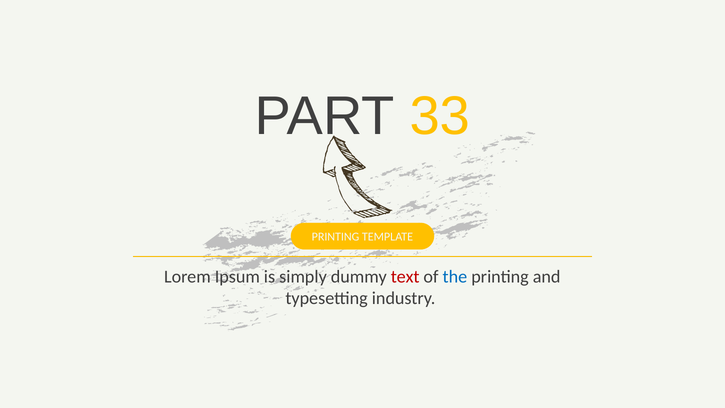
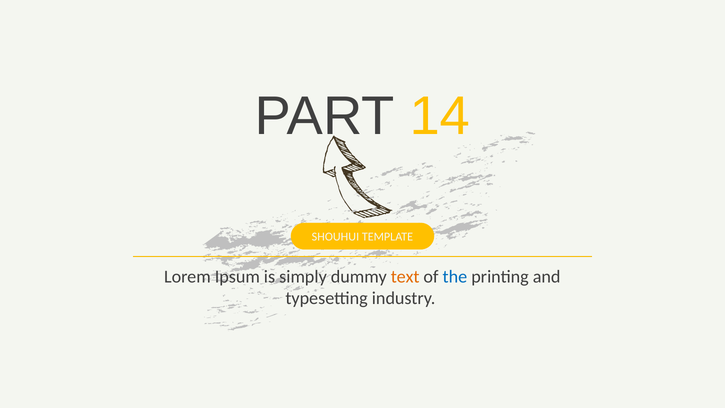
33: 33 -> 14 (440, 116)
PRINTING: PRINTING -> SHOUHUI (335, 237)
text colour: red -> orange (405, 277)
